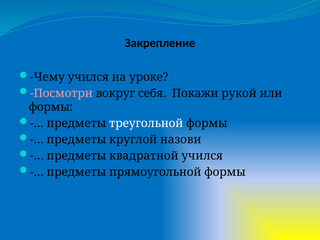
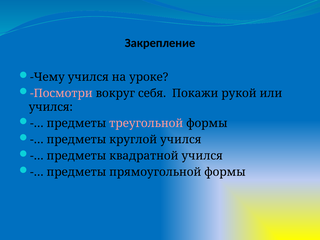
формы: формы -> учился (51, 107)
треугольной colour: white -> pink (146, 123)
круглой назови: назови -> учился (181, 140)
